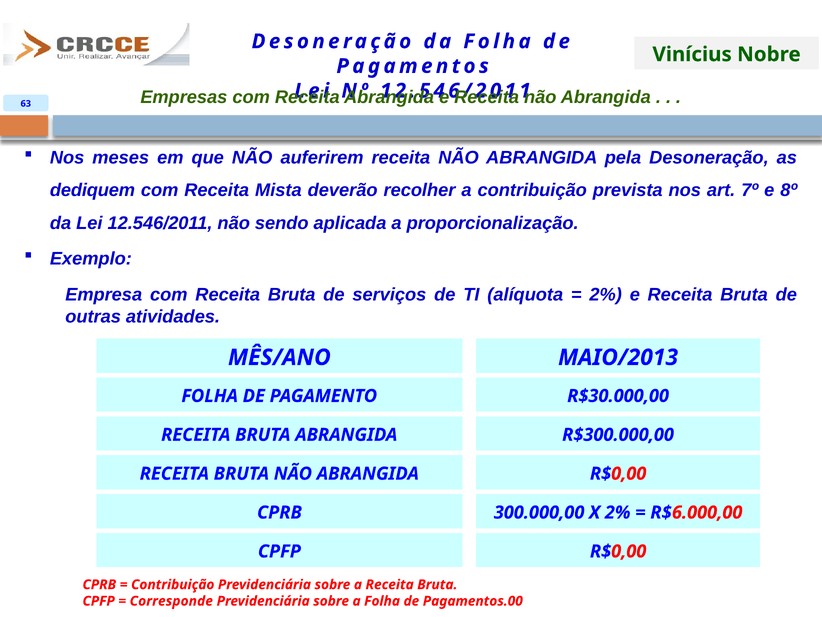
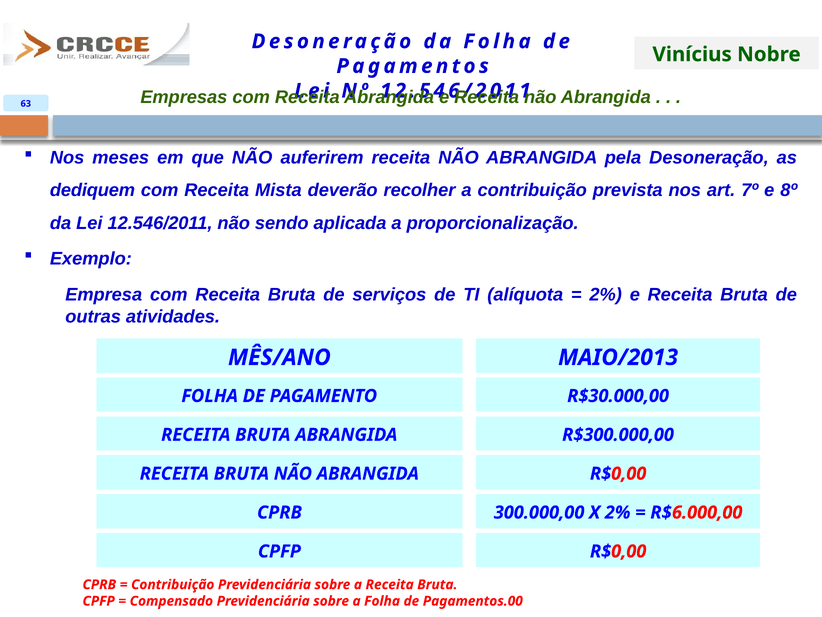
Corresponde: Corresponde -> Compensado (171, 601)
